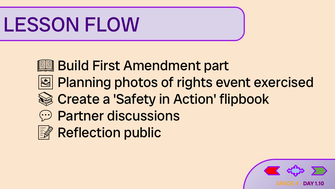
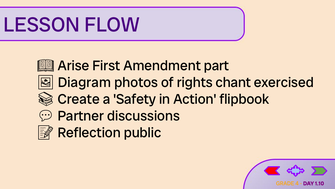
Build: Build -> Arise (73, 65)
Planning: Planning -> Diagram (84, 82)
event: event -> chant (233, 82)
